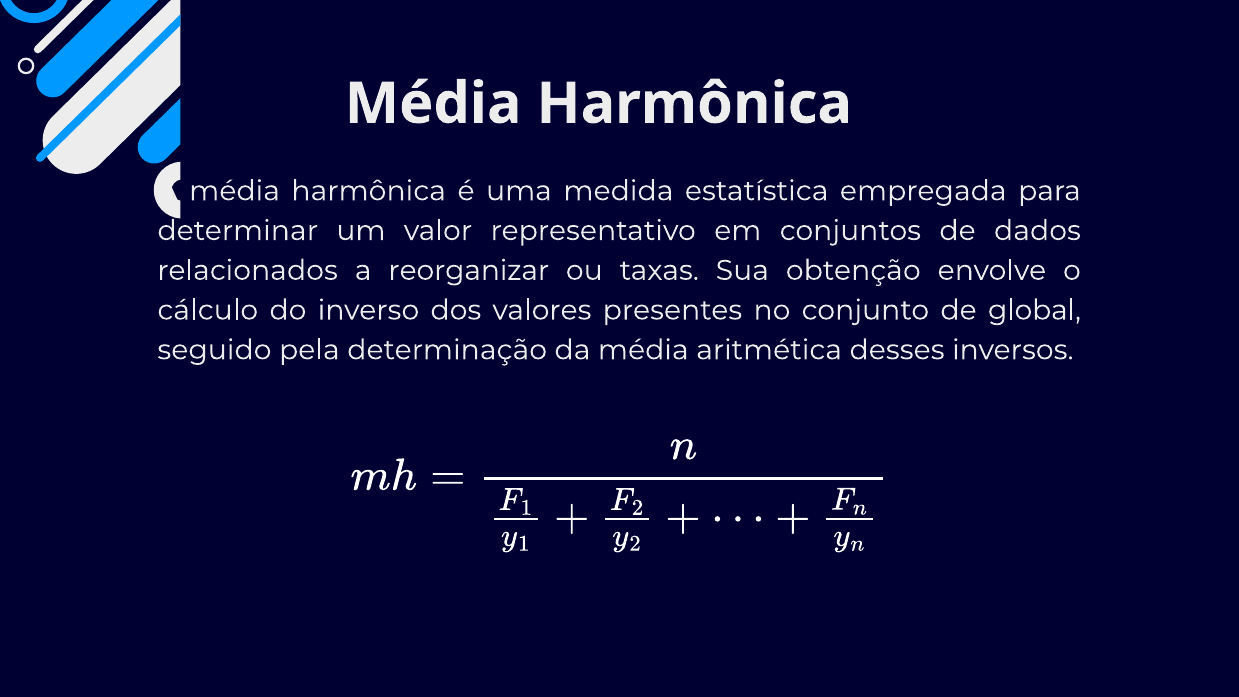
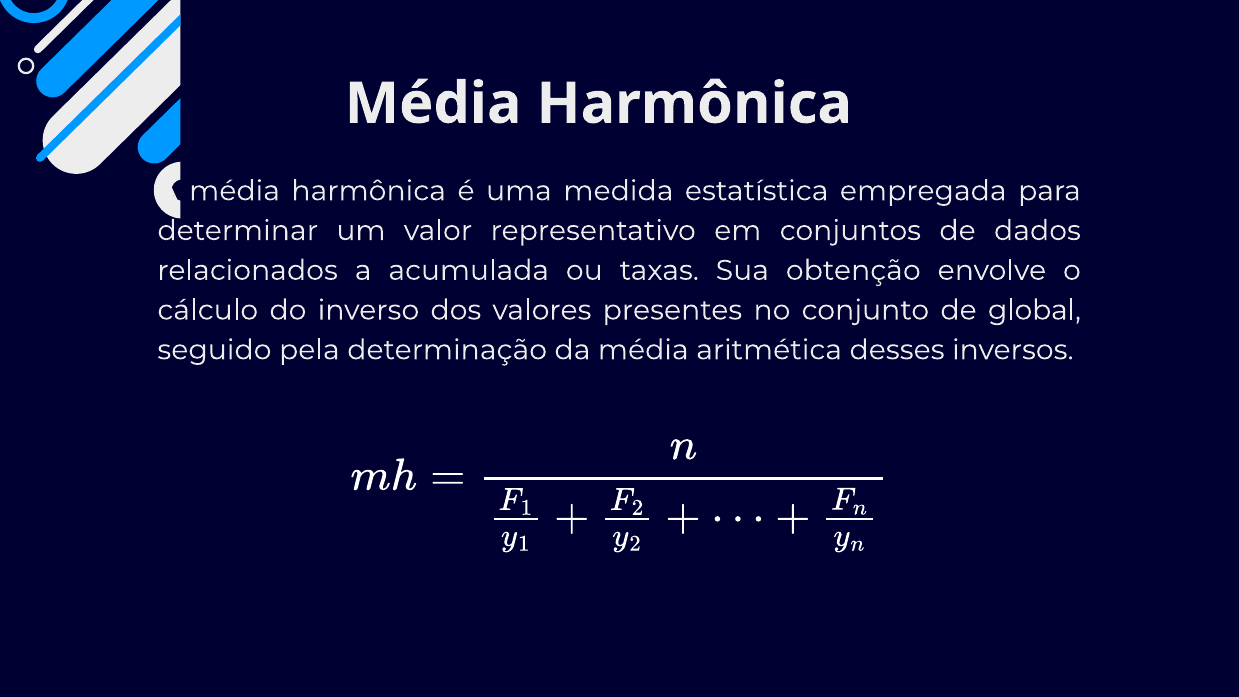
reorganizar: reorganizar -> acumulada (469, 270)
